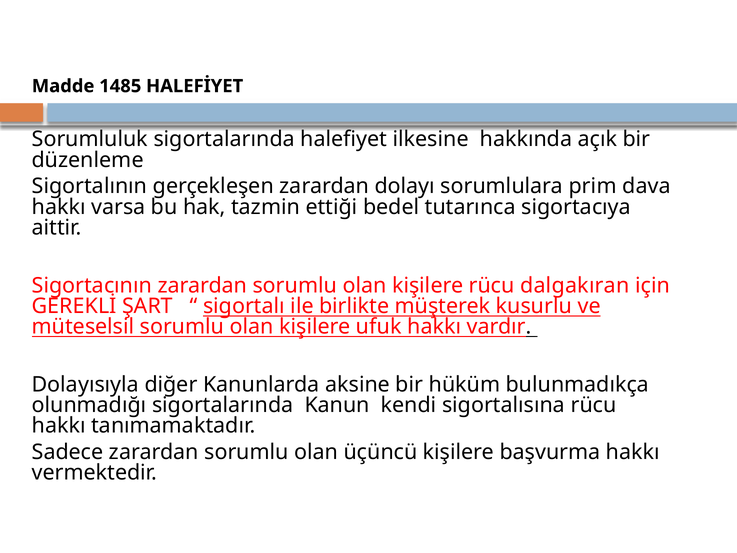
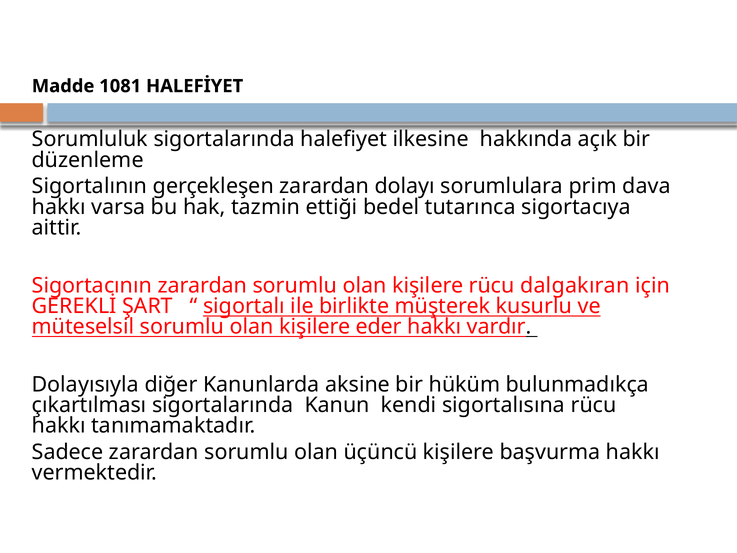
1485: 1485 -> 1081 (120, 86)
ufuk: ufuk -> eder (379, 327)
olunmadığı: olunmadığı -> çıkartılması (89, 405)
